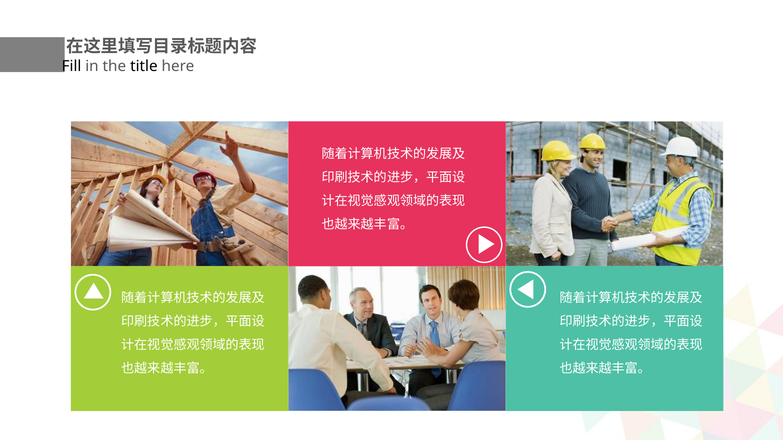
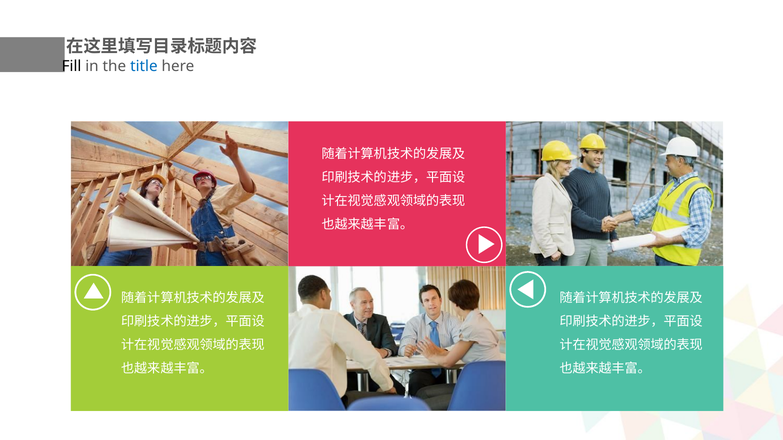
title colour: black -> blue (144, 66)
